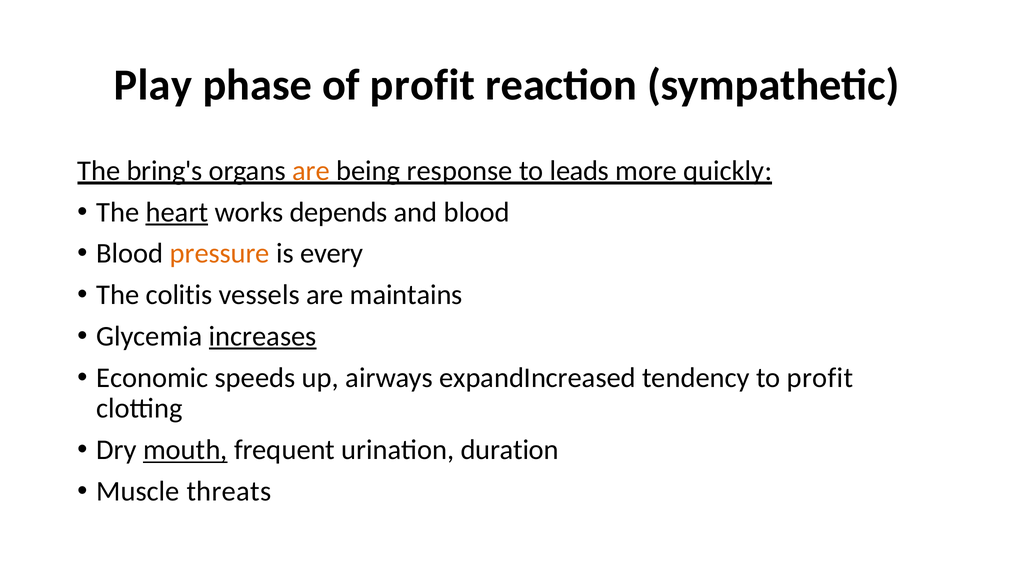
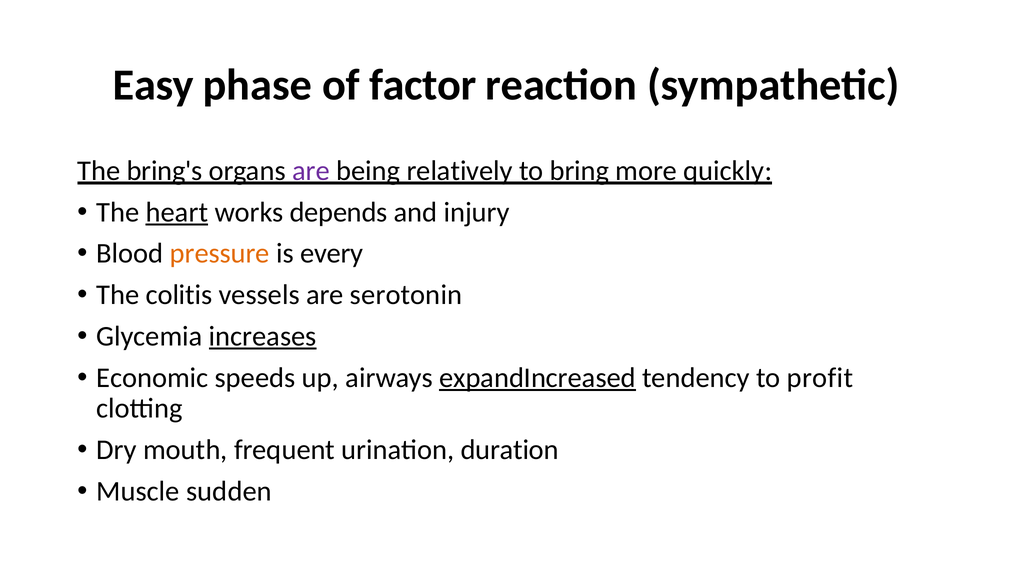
Play: Play -> Easy (153, 85)
of profit: profit -> factor (423, 85)
are colour: orange -> purple (311, 171)
response: response -> relatively (460, 171)
leads: leads -> bring (579, 171)
and blood: blood -> injury (477, 212)
maintains: maintains -> serotonin (406, 295)
expandIncreased underline: none -> present (537, 378)
mouth underline: present -> none (185, 450)
threats: threats -> sudden (229, 492)
